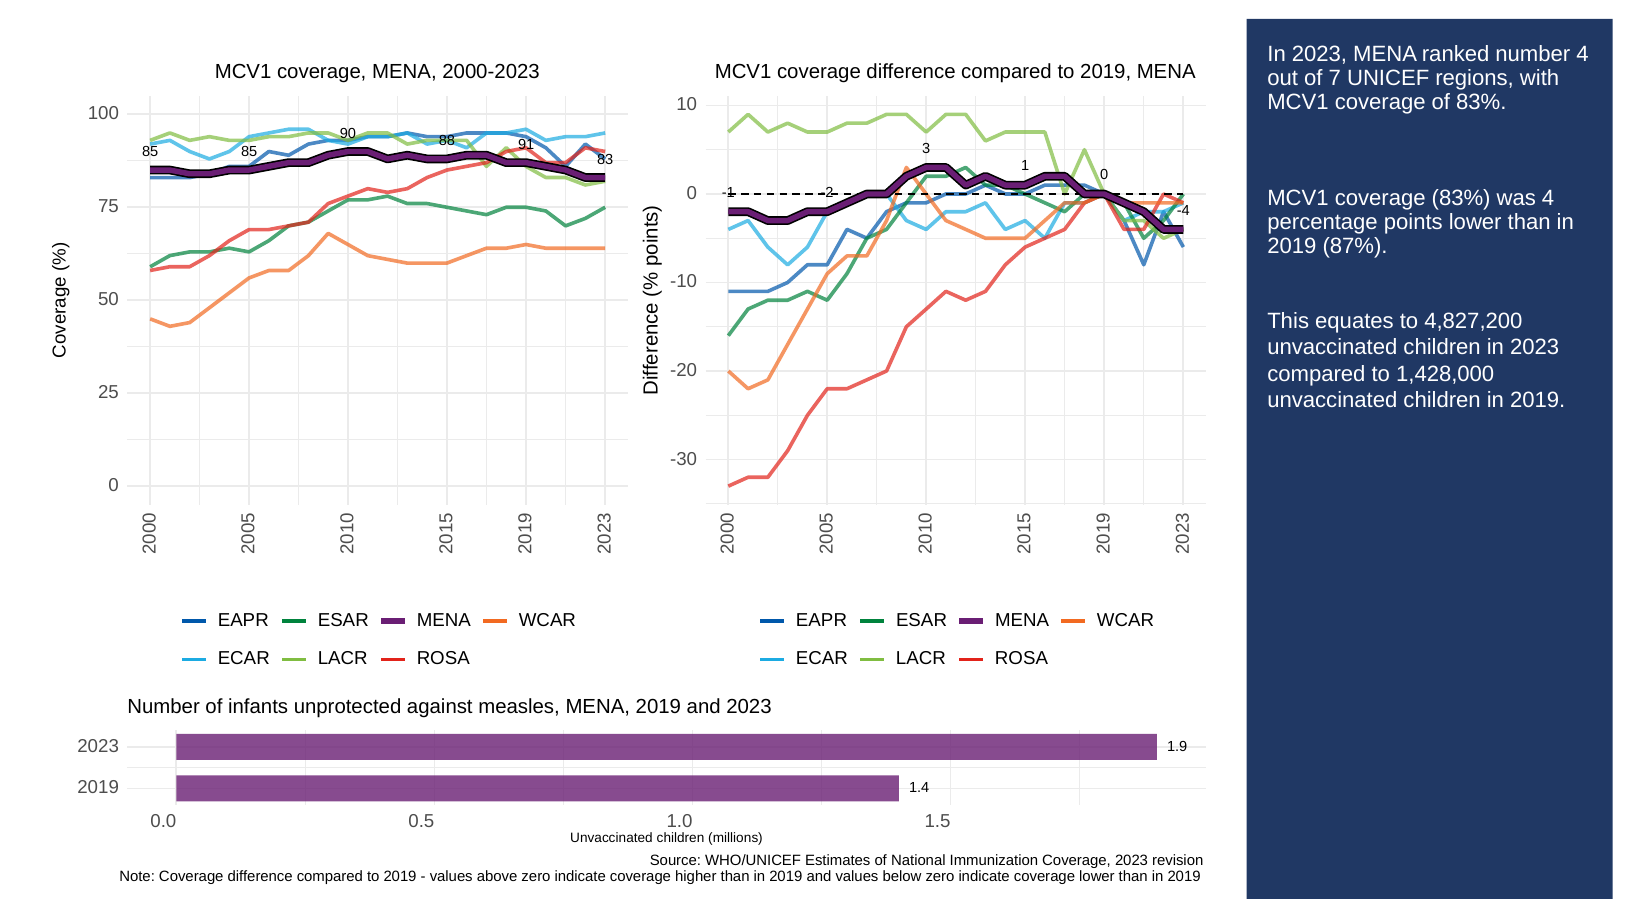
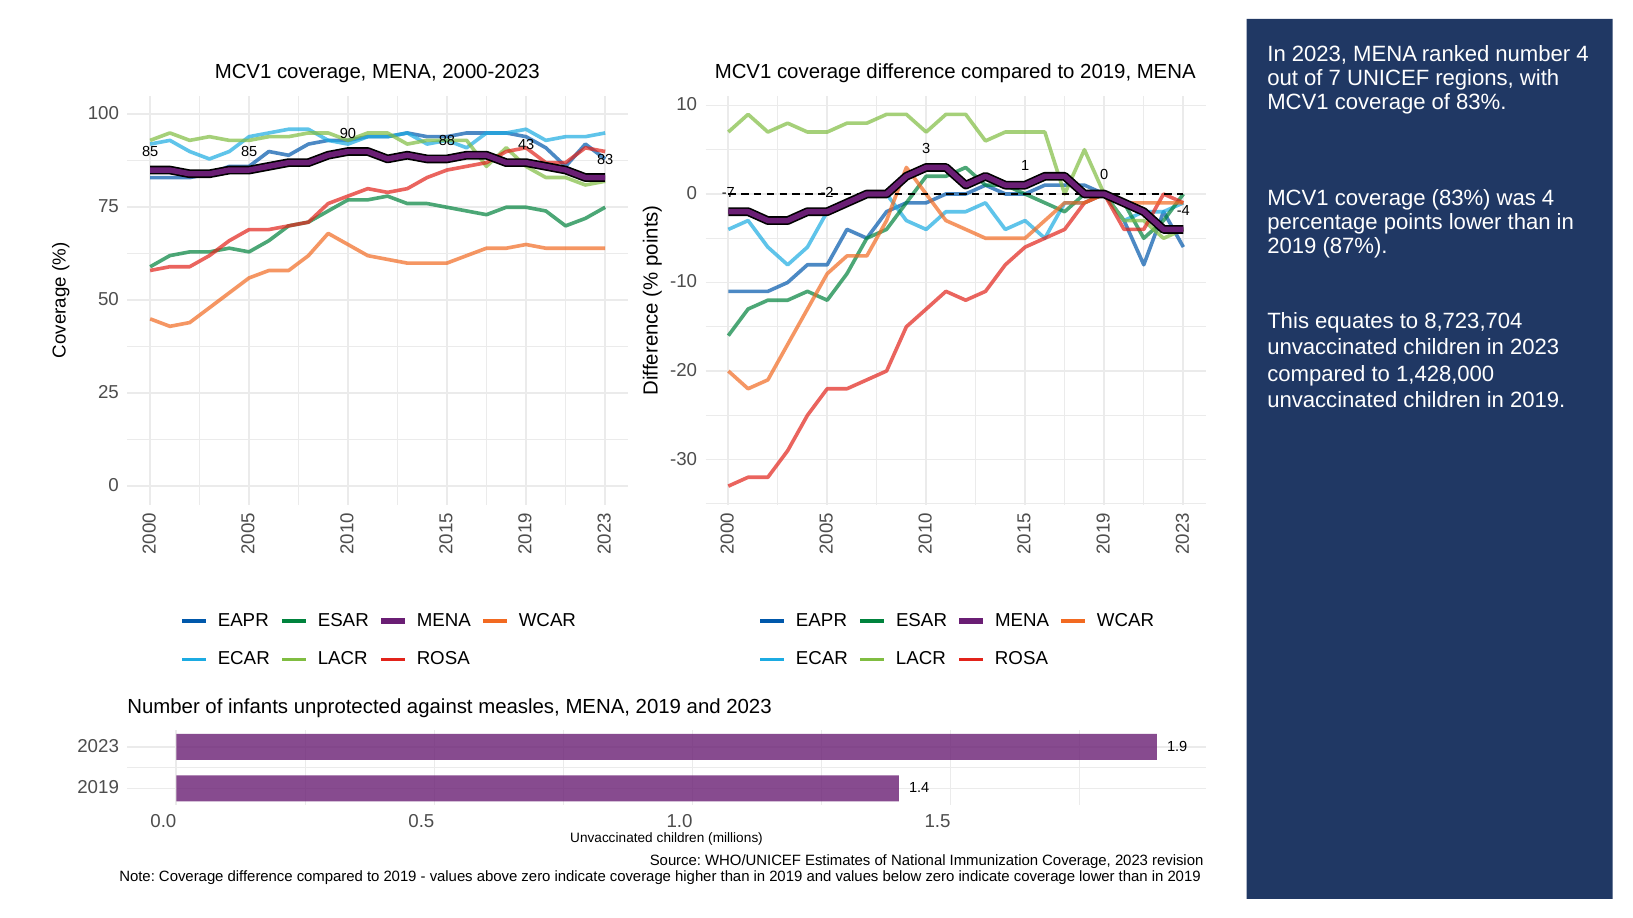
91: 91 -> 43 (526, 145)
-1: -1 -> -7 (728, 193)
4,827,200: 4,827,200 -> 8,723,704 (1473, 321)
